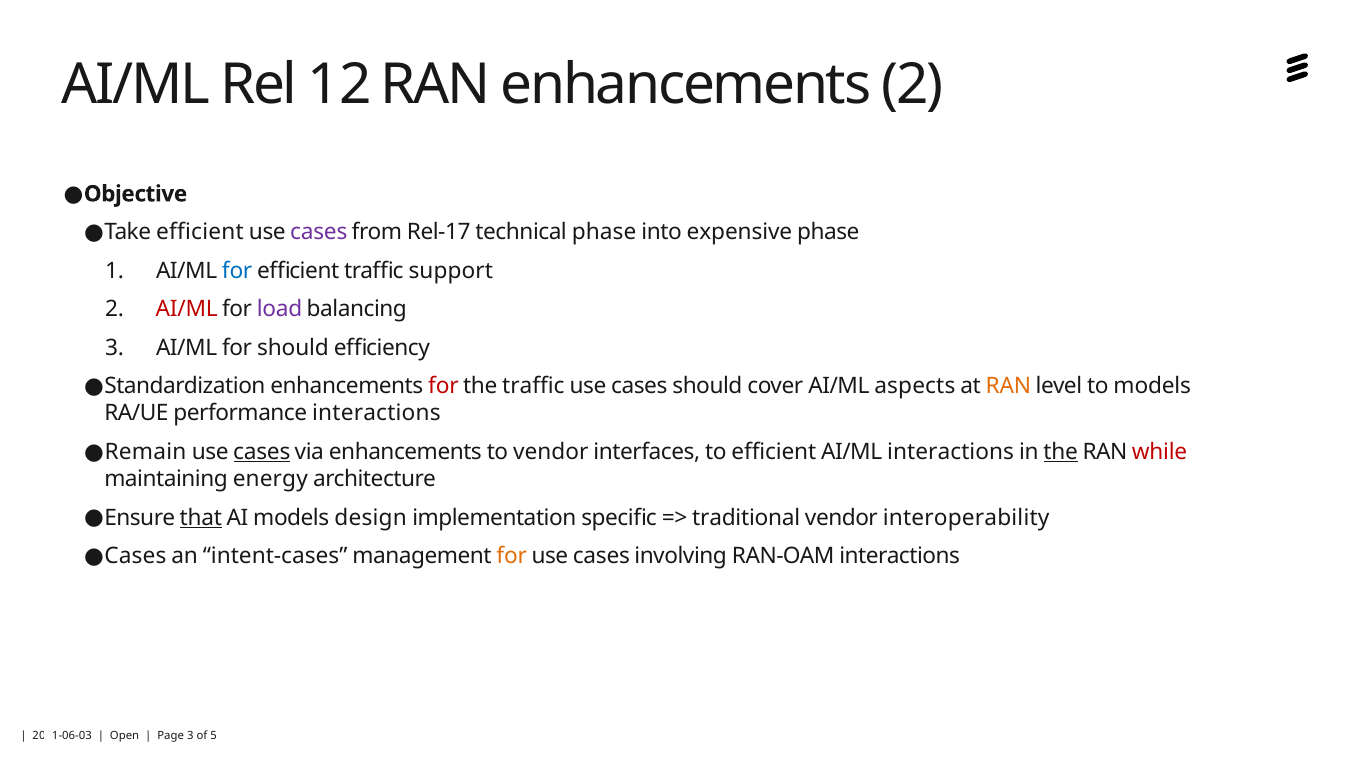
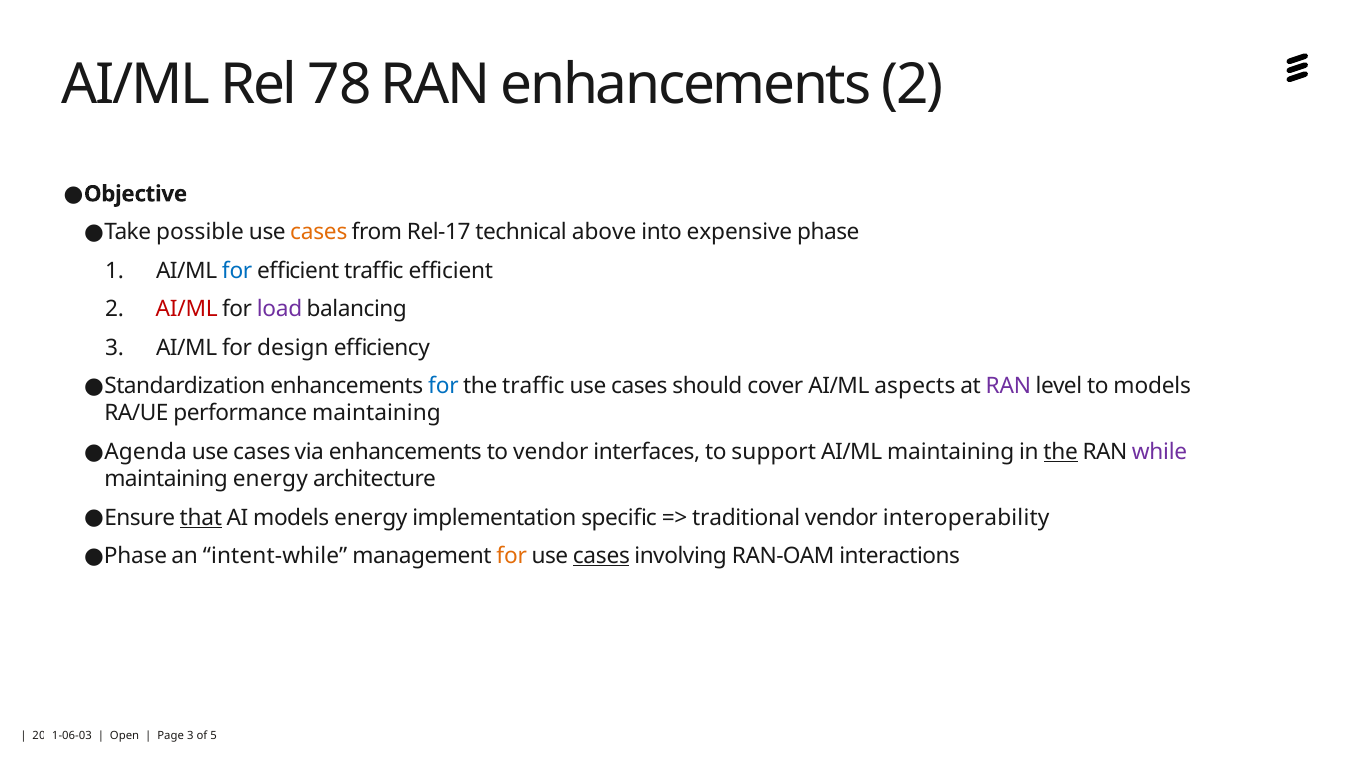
12: 12 -> 78 (339, 85)
Take efficient: efficient -> possible (200, 233)
cases colour: purple -> orange (319, 233)
technical phase: phase -> above (604, 233)
traffic support: support -> efficient (451, 271)
for should: should -> design (293, 348)
for colour: red -> blue (443, 387)
RAN colour: orange -> purple (1008, 387)
performance interactions: interactions -> maintaining (376, 414)
Remain: Remain -> Agenda (146, 452)
cases underline: present -> none (262, 452)
to efficient: efficient -> support (774, 452)
AI/ML interactions: interactions -> maintaining (951, 452)
while colour: red -> purple (1160, 452)
models design: design -> energy (371, 518)
Cases: Cases -> Phase (136, 556)
intent-cases: intent-cases -> intent-while (275, 556)
cases underline: none -> present (601, 556)
